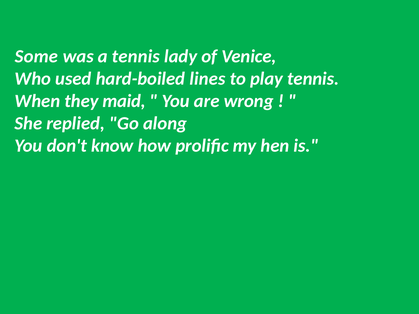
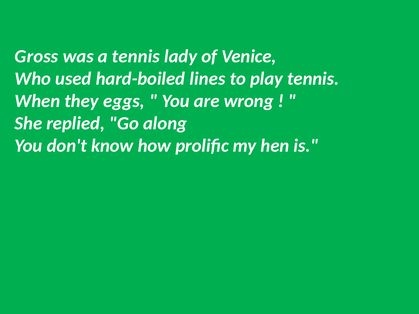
Some: Some -> Gross (36, 56)
maid: maid -> eggs (124, 101)
